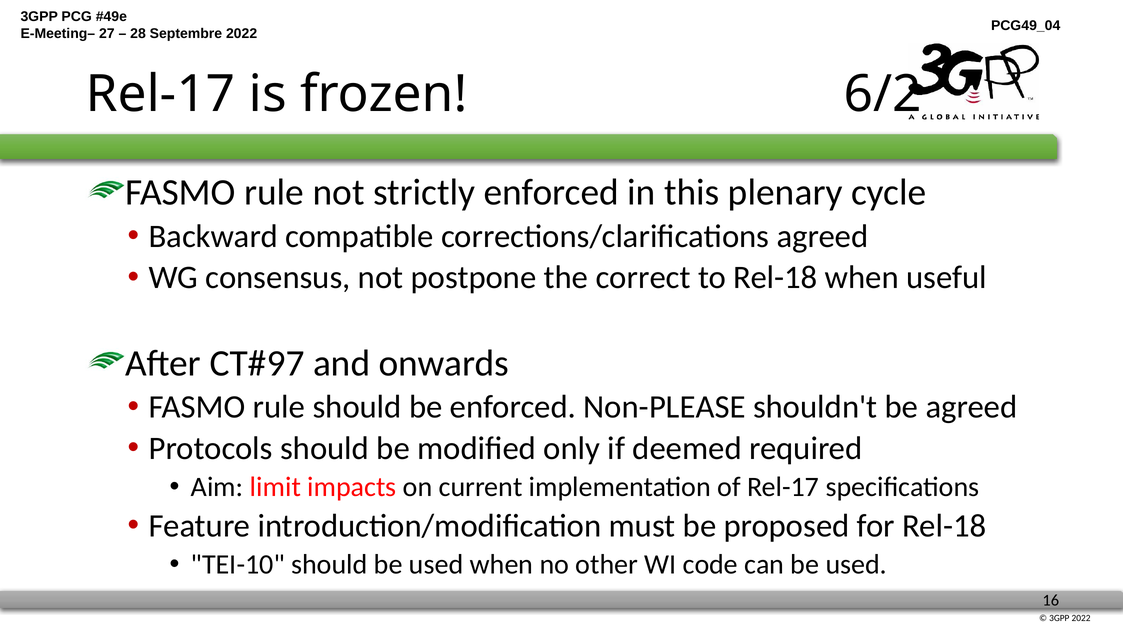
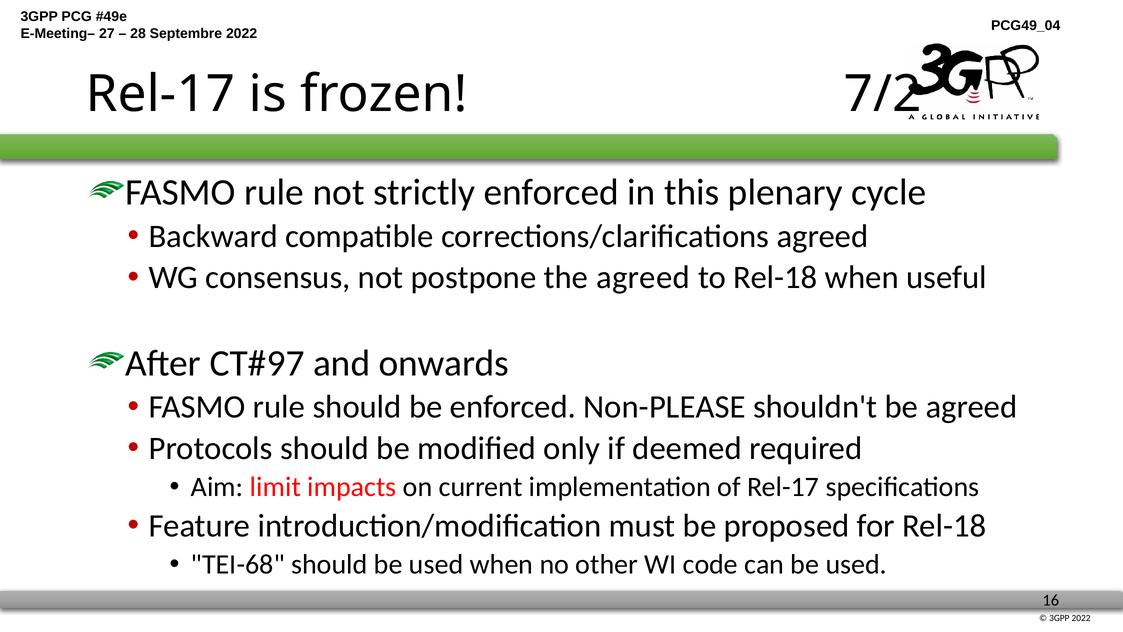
6/2: 6/2 -> 7/2 (883, 94)
the correct: correct -> agreed (643, 277)
TEI-10: TEI-10 -> TEI-68 (238, 564)
